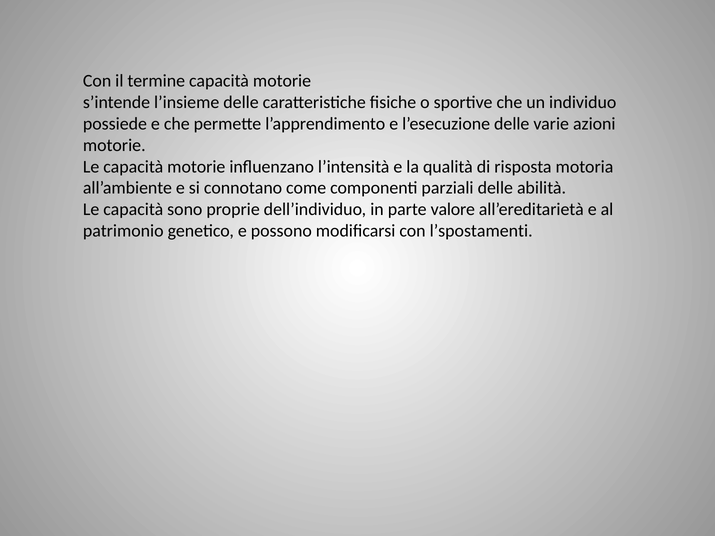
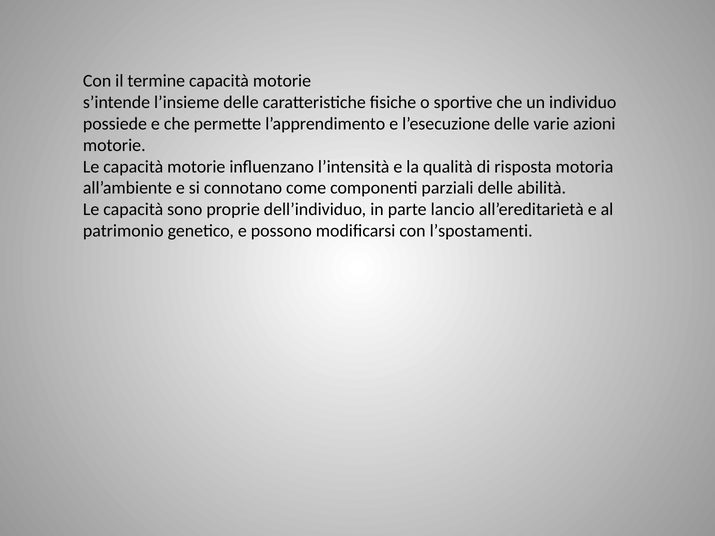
valore: valore -> lancio (453, 210)
